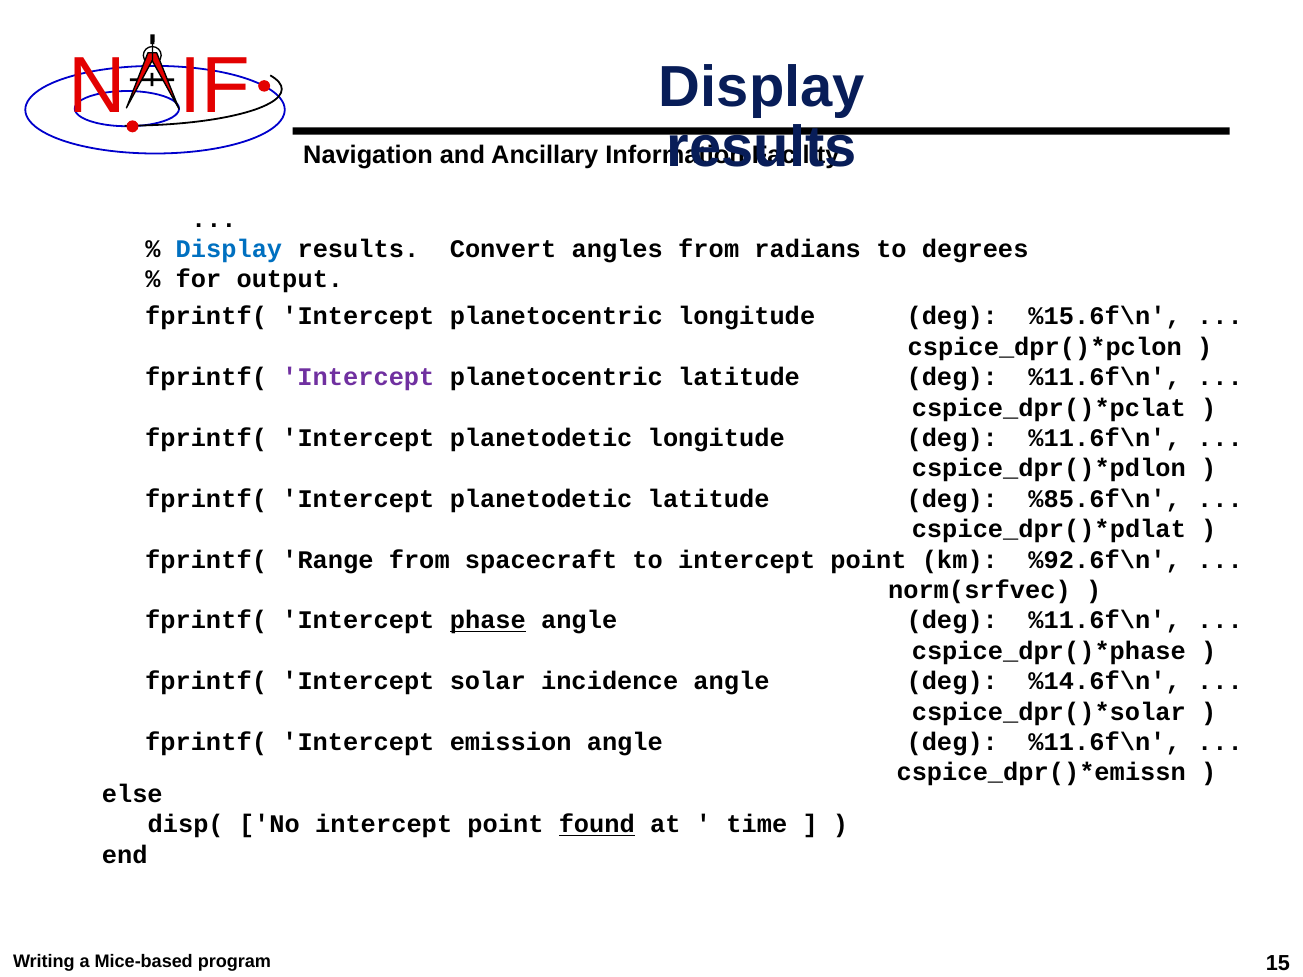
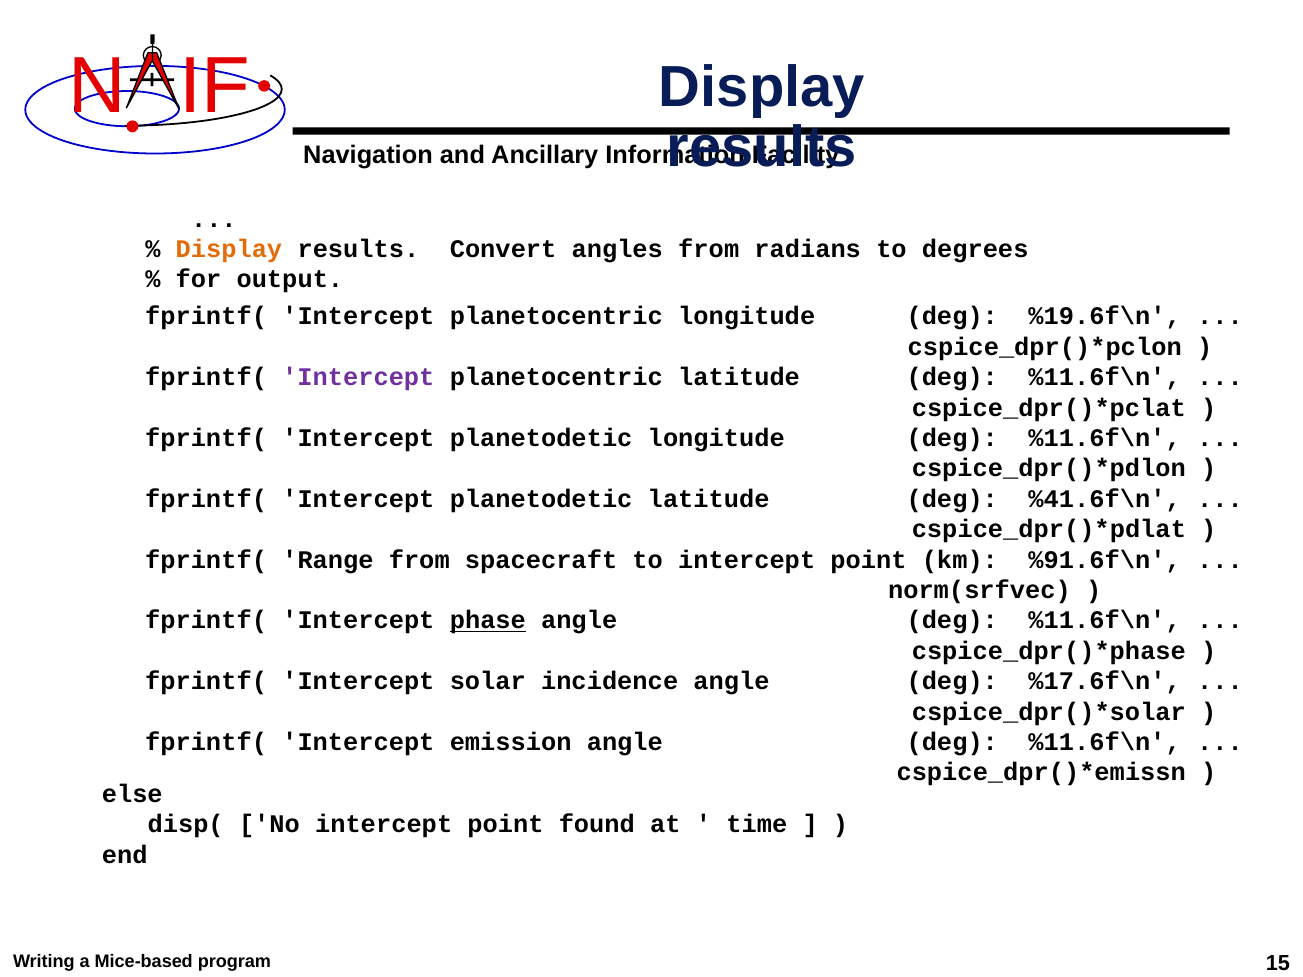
Display colour: blue -> orange (229, 249)
%15.6f\n: %15.6f\n -> %19.6f\n (1105, 317)
%85.6f\n: %85.6f\n -> %41.6f\n (1105, 499)
%92.6f\n: %92.6f\n -> %91.6f\n (1105, 560)
%14.6f\n: %14.6f\n -> %17.6f\n (1105, 682)
found underline: present -> none (597, 825)
